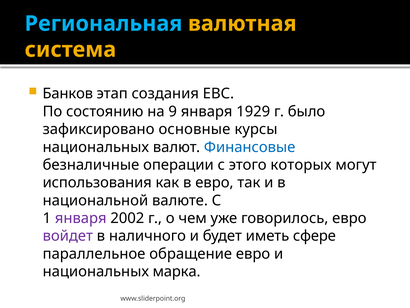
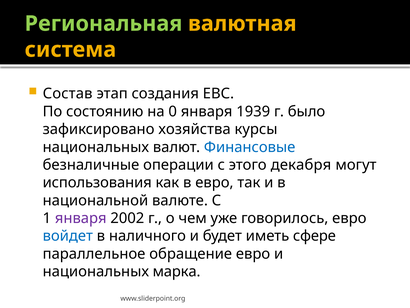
Региональная colour: light blue -> light green (103, 24)
Банков: Банков -> Состав (68, 94)
9: 9 -> 0 (173, 111)
1929: 1929 -> 1939 (253, 111)
основные: основные -> хозяйства (195, 129)
которых: которых -> декабря (301, 165)
войдет colour: purple -> blue (68, 236)
